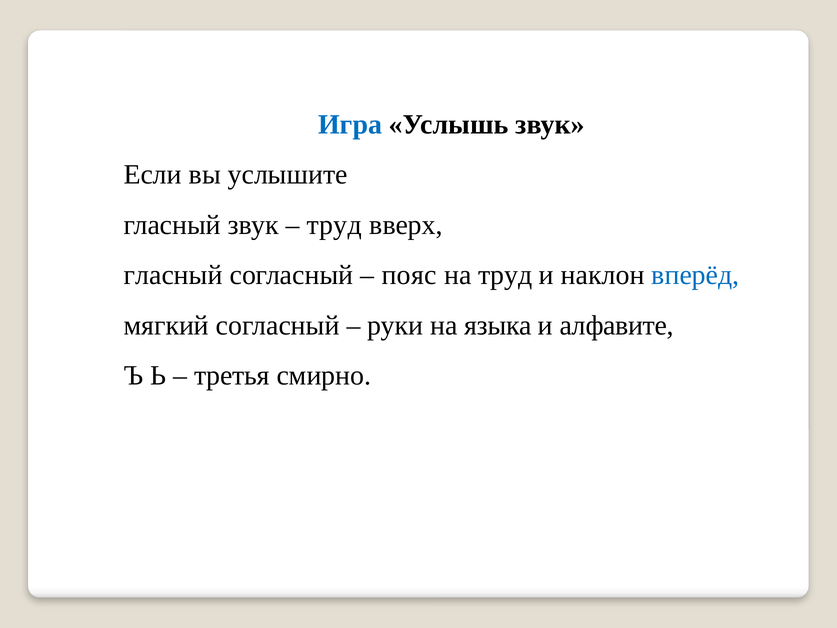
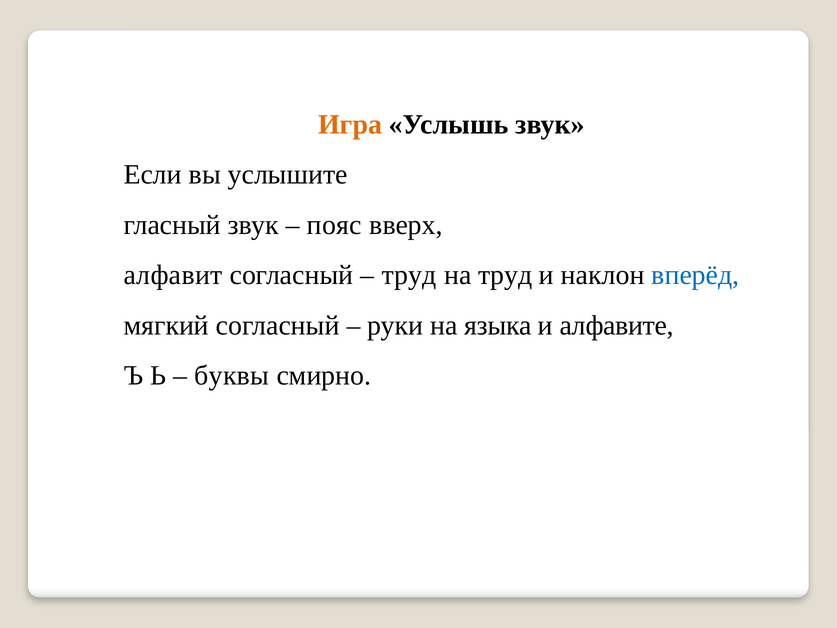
Игра colour: blue -> orange (350, 124)
труд: труд -> пояс (334, 225)
гласный: гласный -> алфавит (173, 275)
пояс: пояс -> труд (409, 275)
третья: третья -> буквы (232, 375)
